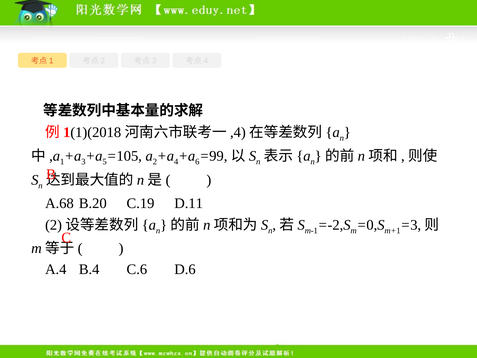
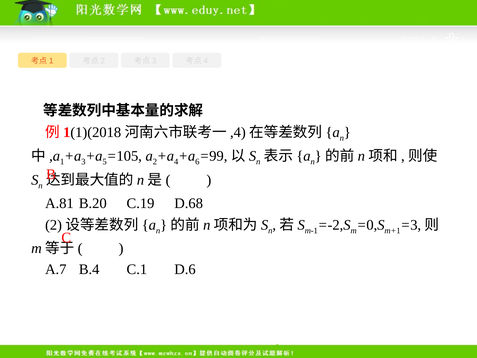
A.68: A.68 -> A.81 (59, 203)
D.11: D.11 -> D.68 (189, 203)
A.4: A.4 -> A.7 (56, 269)
C.6: C.6 -> C.1 (137, 269)
